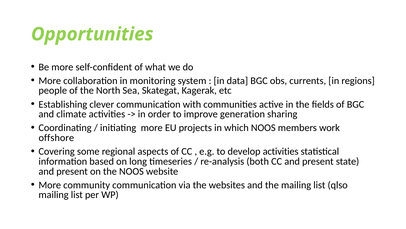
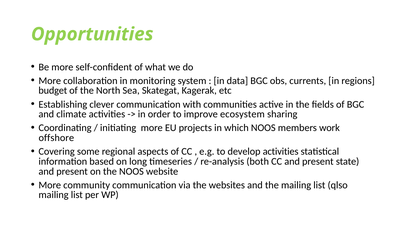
people: people -> budget (53, 90)
generation: generation -> ecosystem (242, 114)
